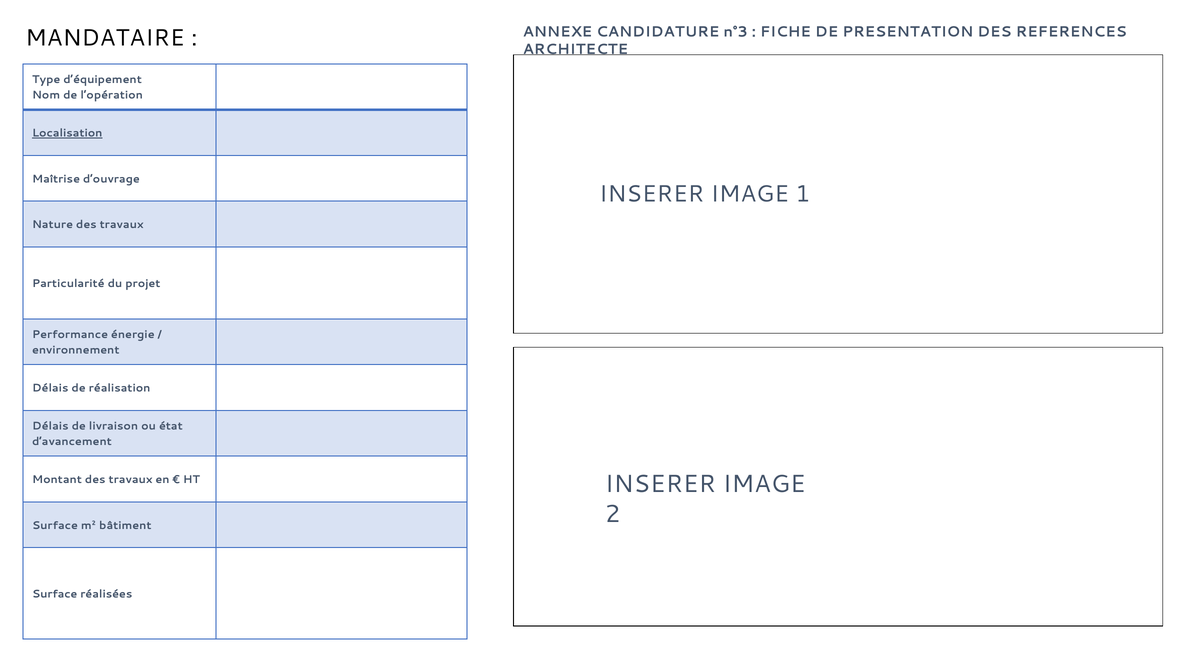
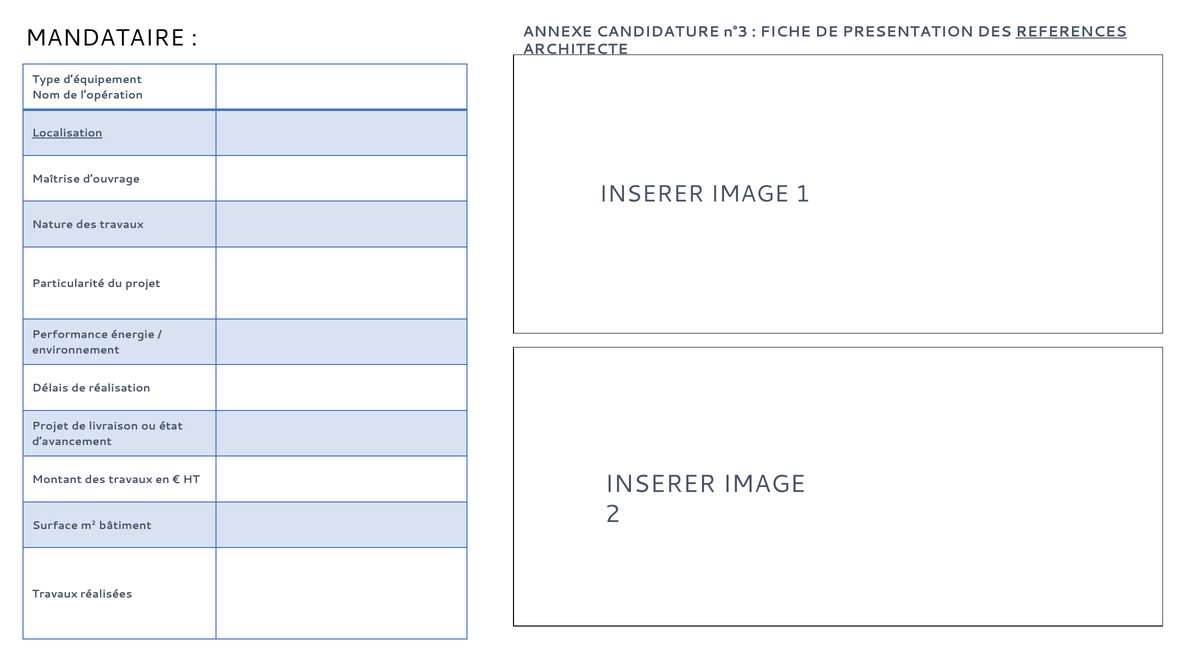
REFERENCES underline: none -> present (1071, 32)
Délais: Délais -> Projet (50, 426)
Surface: Surface -> Travaux (55, 594)
